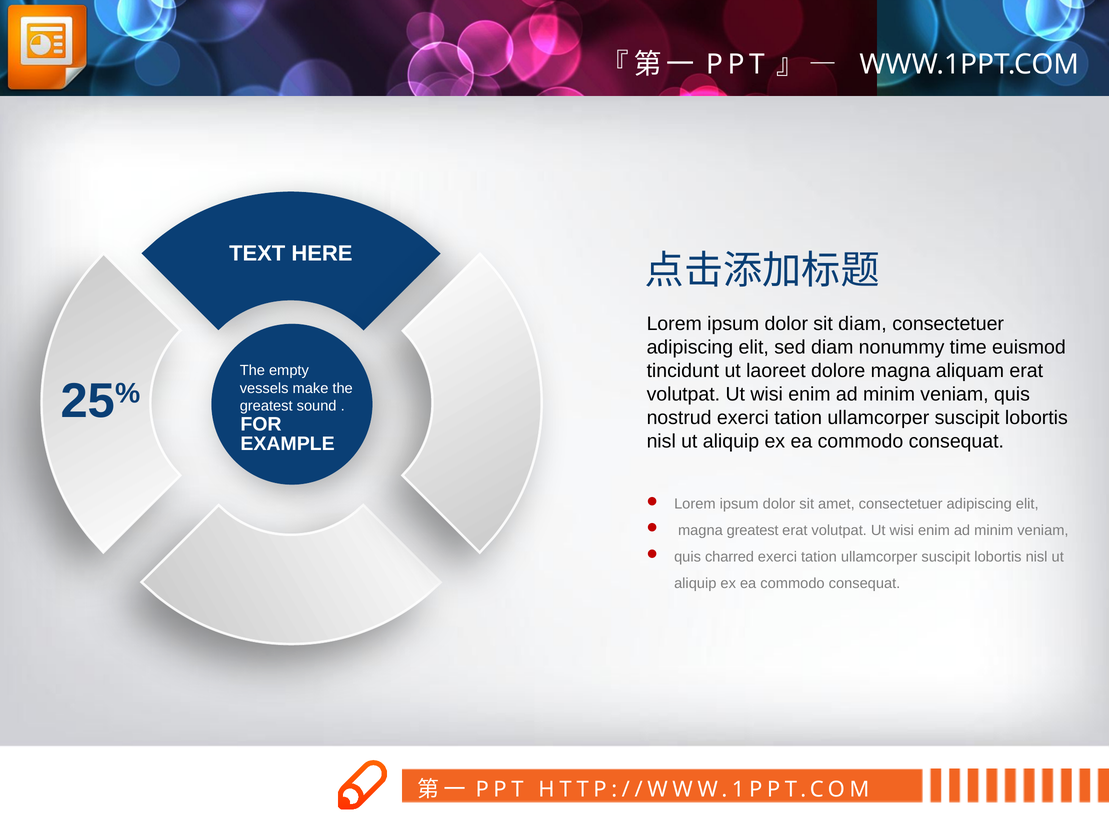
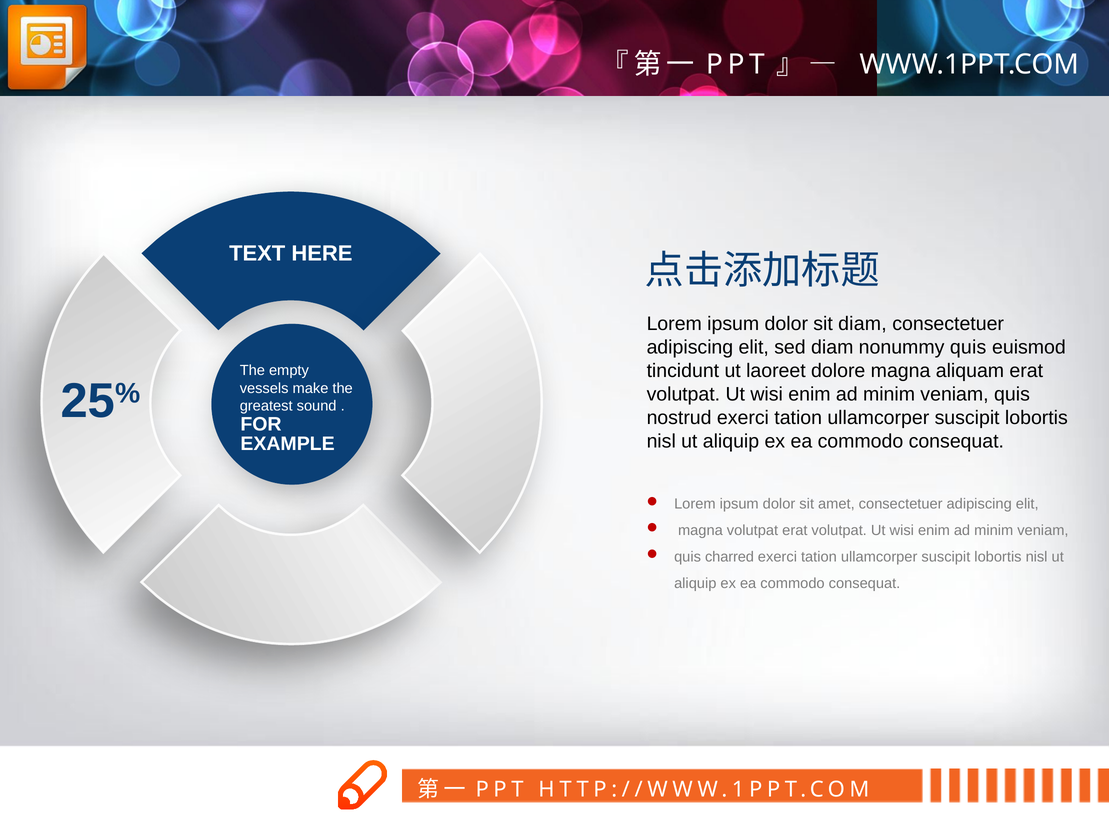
nonummy time: time -> quis (968, 348)
magna greatest: greatest -> volutpat (753, 531)
